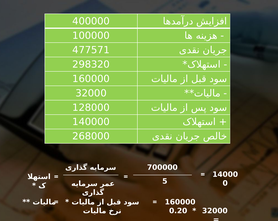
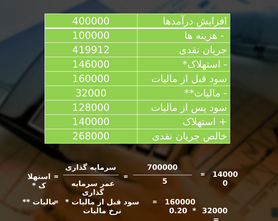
477571: 477571 -> 419912 (91, 50)
298320: 298320 -> 146000 (91, 64)
